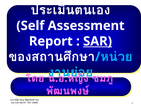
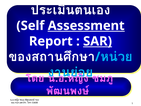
Assessment underline: none -> present (86, 26)
